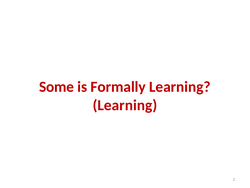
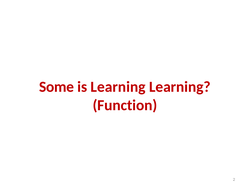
is Formally: Formally -> Learning (118, 87)
Learning: Learning -> Function (125, 105)
